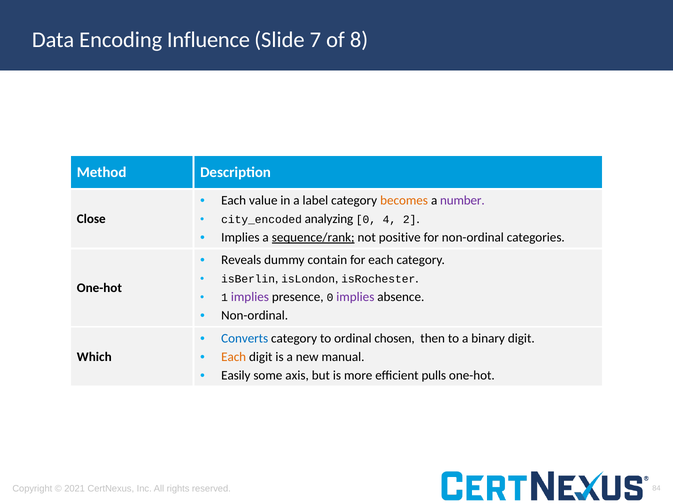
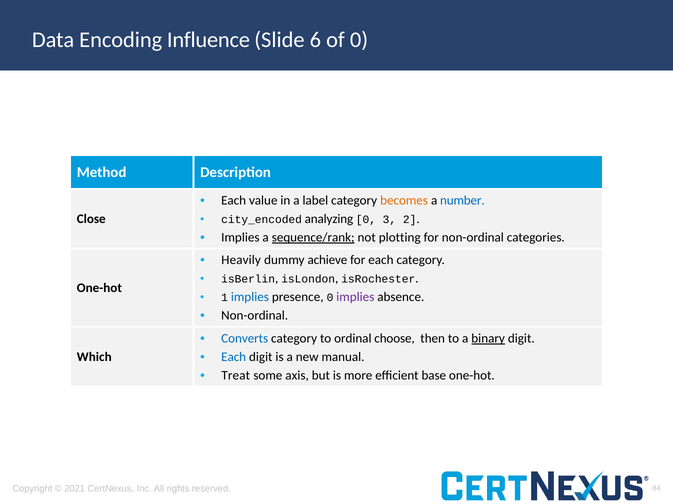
7: 7 -> 6 (315, 40)
of 8: 8 -> 0 (359, 40)
number colour: purple -> blue (462, 201)
4: 4 -> 3 (389, 220)
positive: positive -> plotting (400, 238)
Reveals: Reveals -> Heavily (241, 260)
contain: contain -> achieve (327, 260)
implies colour: purple -> blue (250, 298)
chosen: chosen -> choose (395, 339)
binary underline: none -> present (488, 339)
Each colour: orange -> blue (234, 357)
Easily: Easily -> Treat (236, 376)
pulls: pulls -> base (434, 376)
